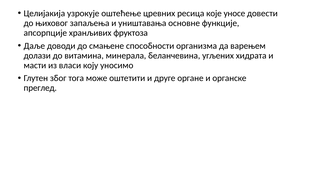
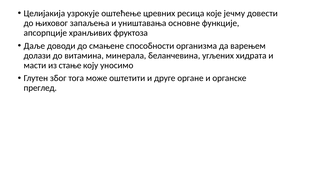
уносе: уносе -> јечму (234, 13)
власи: власи -> стање (70, 65)
